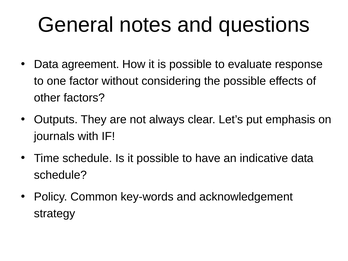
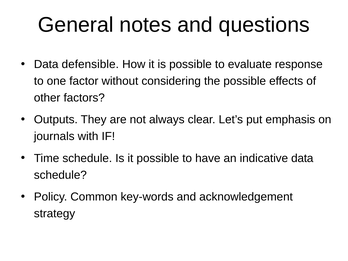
agreement: agreement -> defensible (90, 64)
